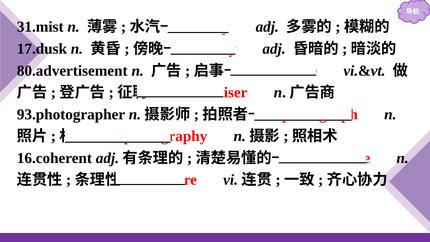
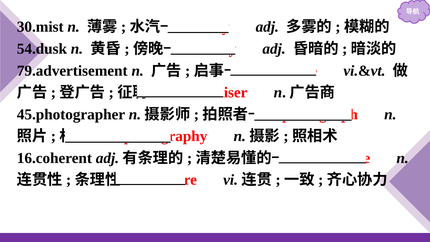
31.mist: 31.mist -> 30.mist (40, 27)
17.dusk: 17.dusk -> 54.dusk (42, 49)
80.advertisement: 80.advertisement -> 79.advertisement (72, 71)
93.photographer: 93.photographer -> 45.photographer (71, 114)
